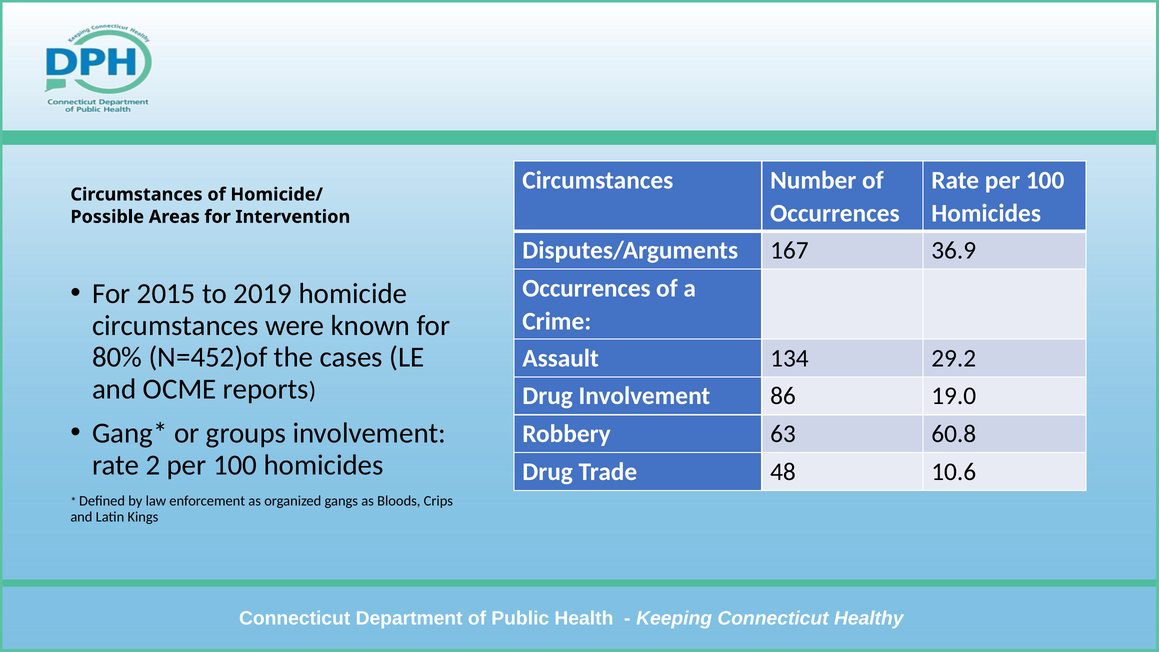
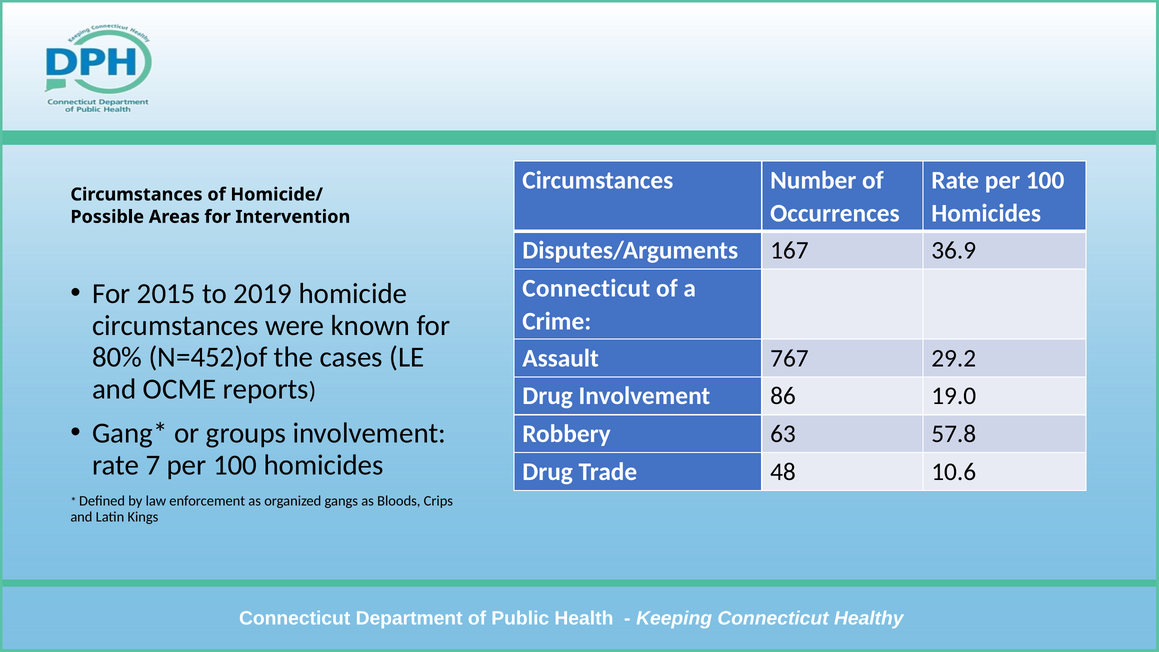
Occurrences: Occurrences -> Connecticut (586, 288)
134: 134 -> 767 (789, 358)
60.8: 60.8 -> 57.8 (954, 434)
2: 2 -> 7 (153, 465)
